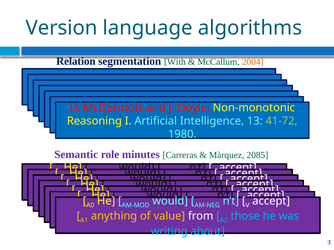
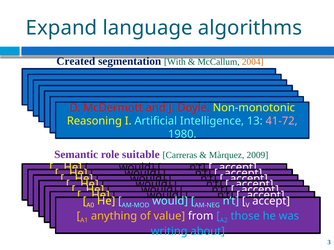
Version: Version -> Expand (61, 28)
Relation: Relation -> Created (76, 61)
41-72 colour: light green -> pink (282, 121)
minutes: minutes -> suitable (141, 155)
2085: 2085 -> 2009 (257, 155)
